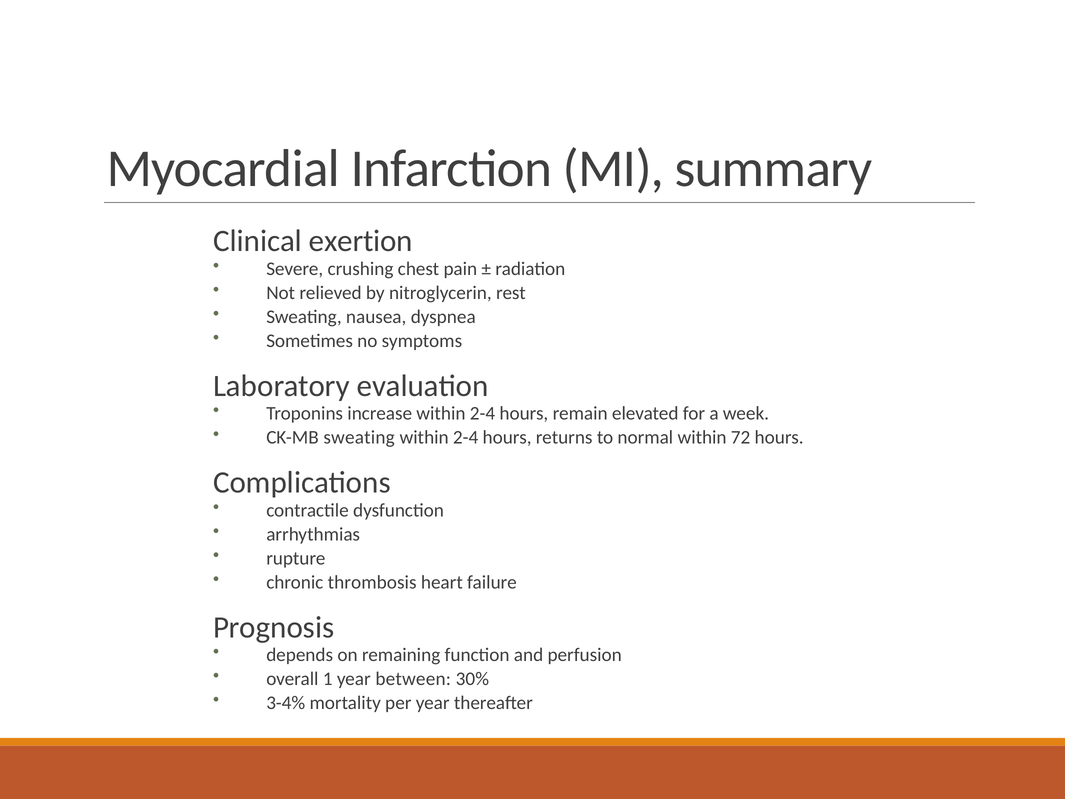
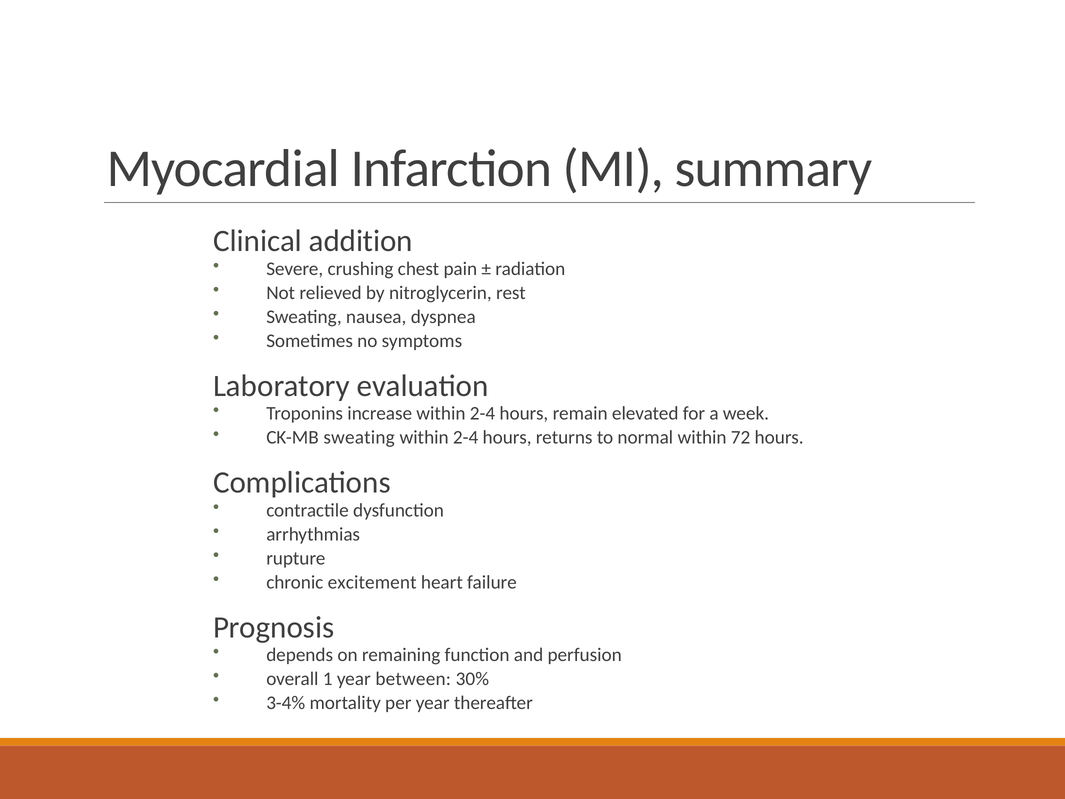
exertion: exertion -> addition (361, 241)
thrombosis: thrombosis -> excitement (372, 582)
